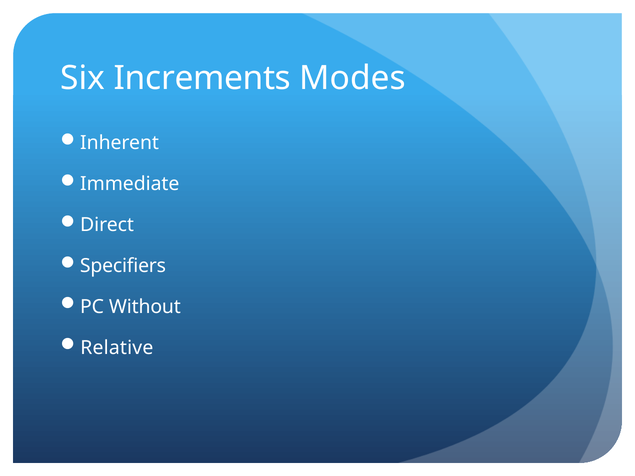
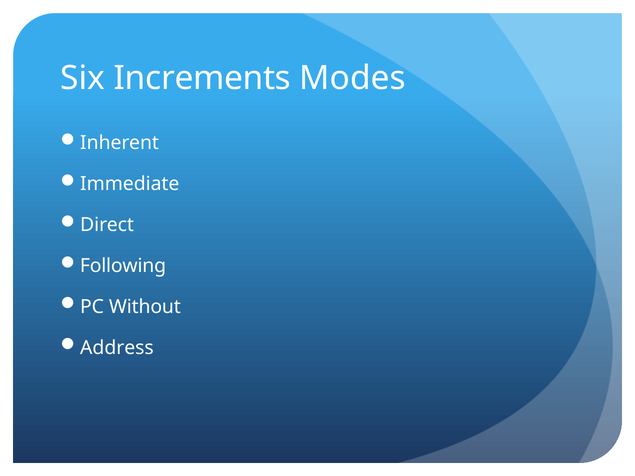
Specifiers: Specifiers -> Following (123, 266)
Relative: Relative -> Address (117, 348)
